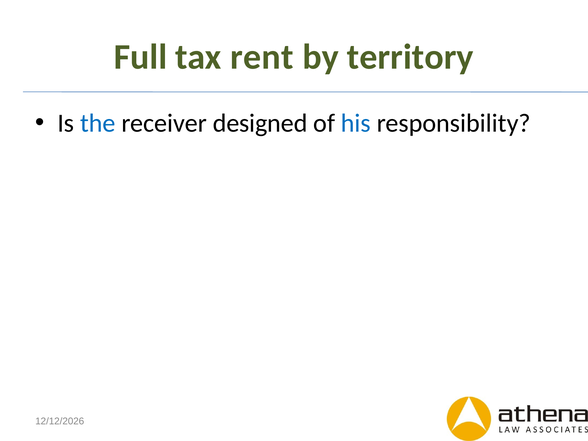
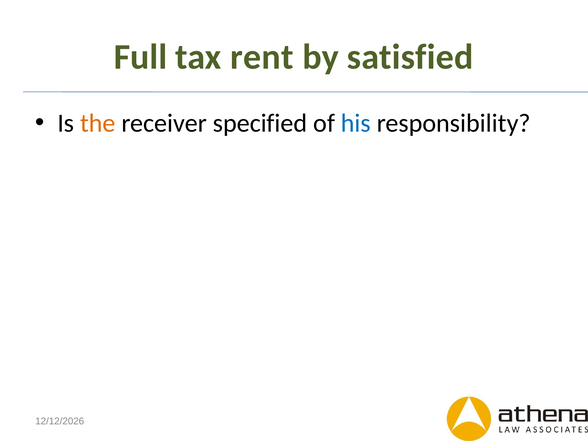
territory: territory -> satisfied (410, 57)
the colour: blue -> orange (98, 123)
designed: designed -> specified (260, 123)
